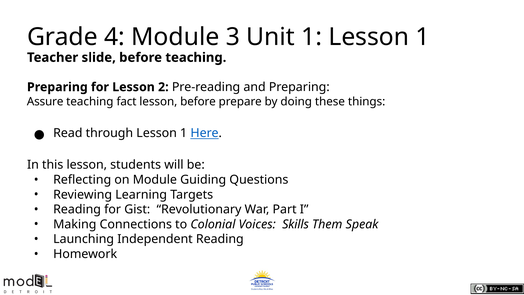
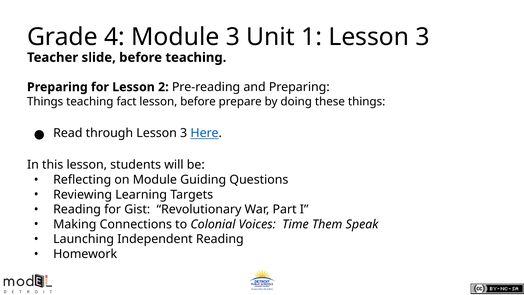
1 Lesson 1: 1 -> 3 (423, 37)
Assure: Assure -> Things (45, 102)
through Lesson 1: 1 -> 3 (184, 133)
Skills: Skills -> Time (295, 224)
